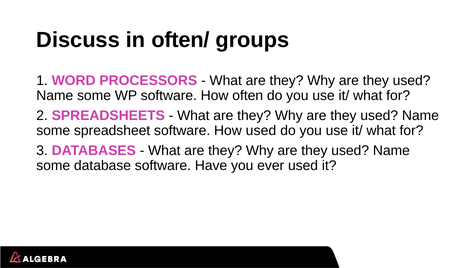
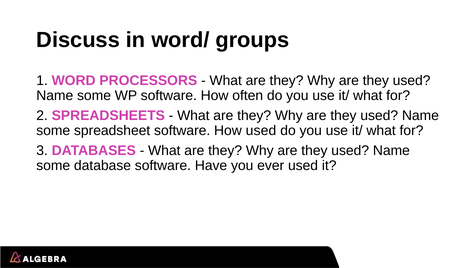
often/: often/ -> word/ (180, 40)
